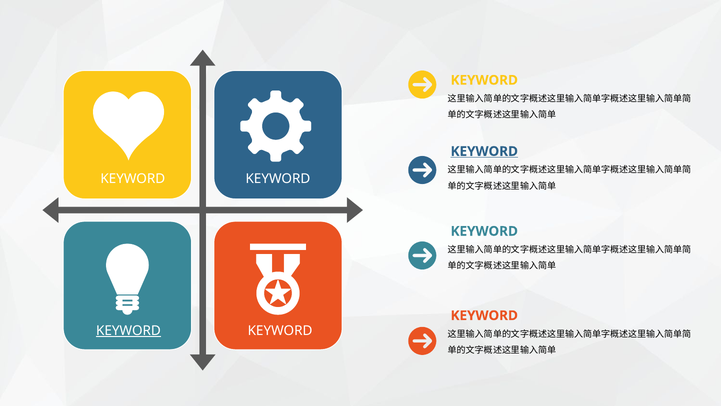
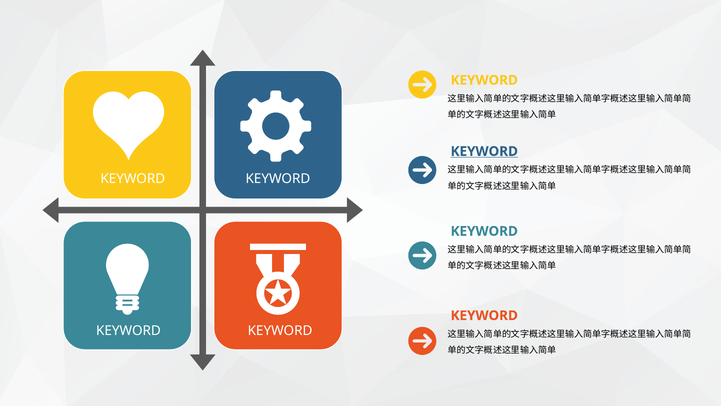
KEYWORD underline: present -> none (128, 330)
